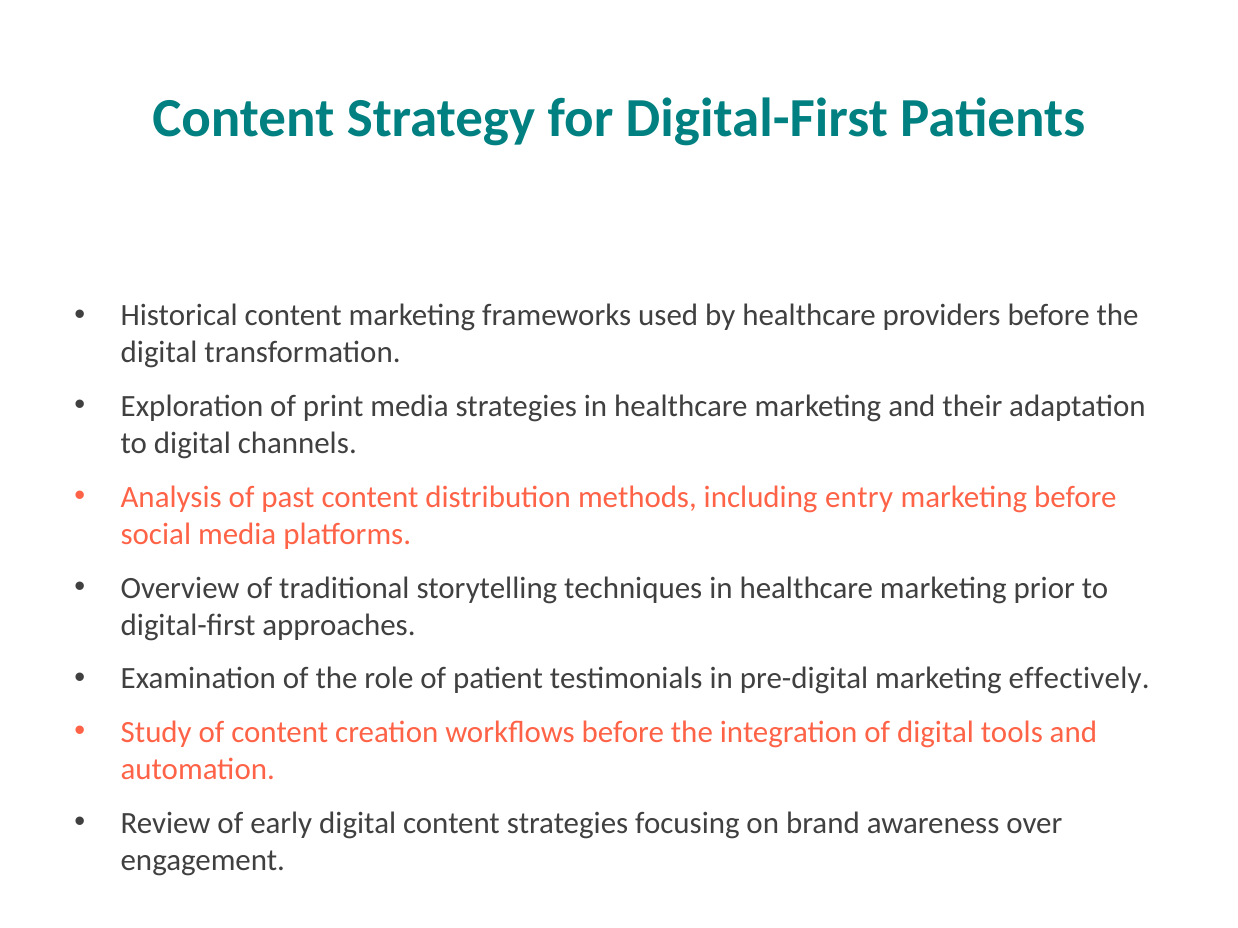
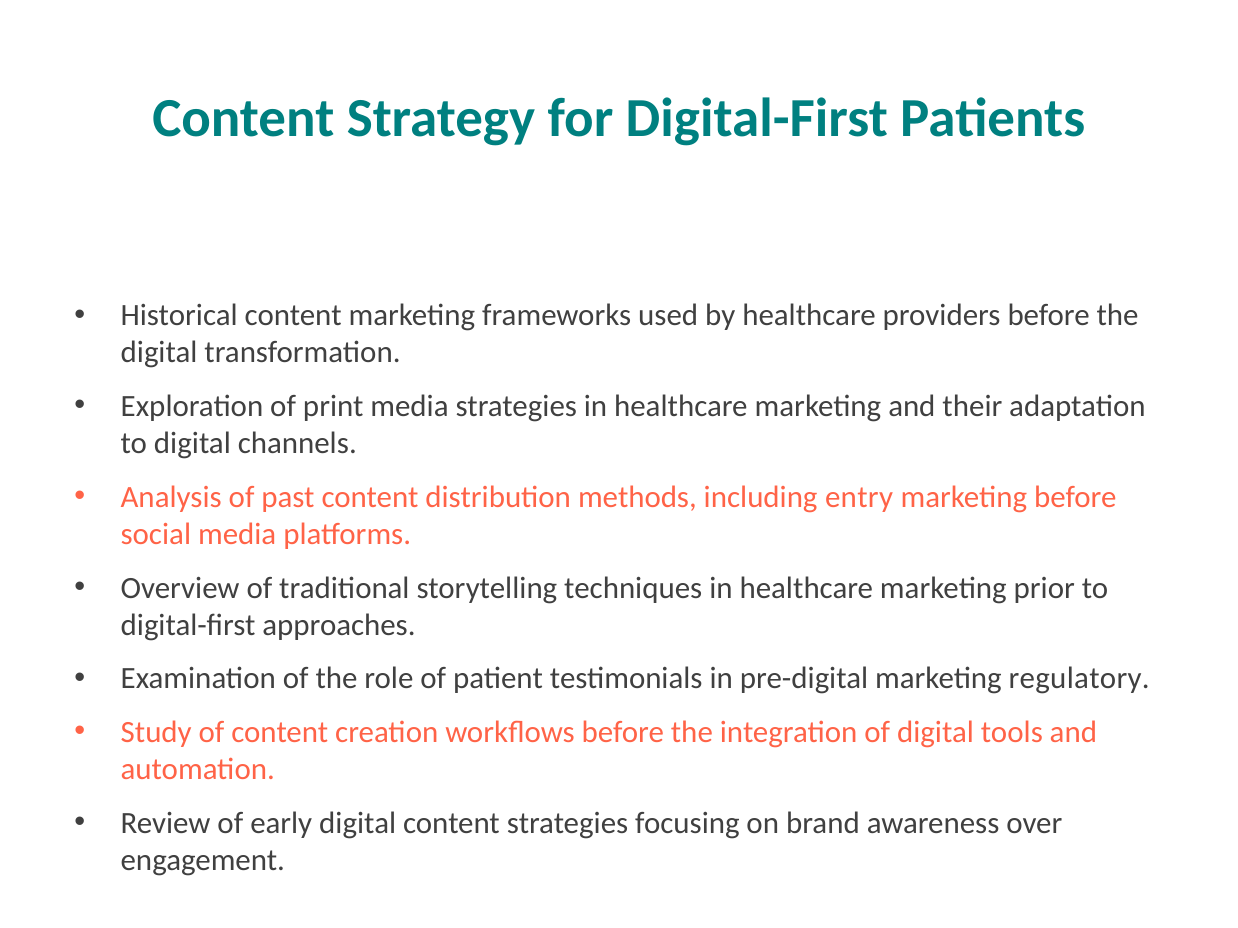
effectively: effectively -> regulatory (1079, 679)
